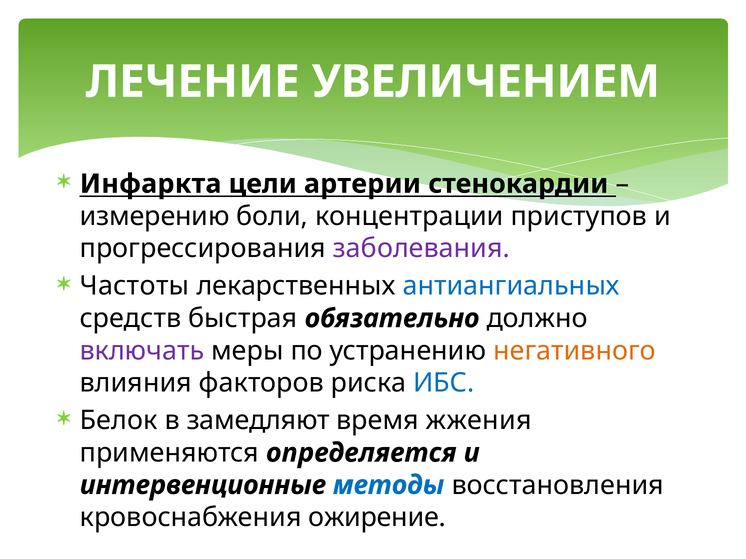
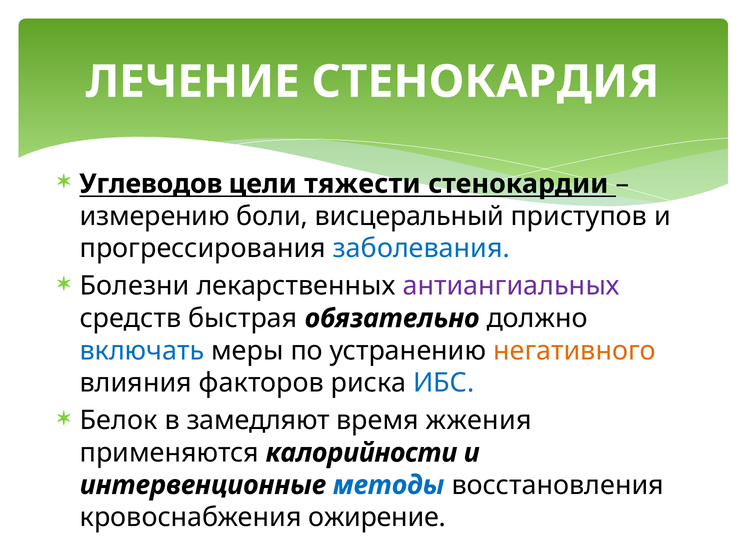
УВЕЛИЧЕНИЕМ: УВЕЛИЧЕНИЕМ -> СТЕНОКАРДИЯ (485, 82)
Инфаркта: Инфаркта -> Углеводов (151, 184)
артерии: артерии -> тяжести (362, 184)
концентрации: концентрации -> висцеральный (410, 216)
заболевания colour: purple -> blue (421, 249)
Частоты: Частоты -> Болезни (135, 286)
антиангиальных colour: blue -> purple (511, 286)
включать colour: purple -> blue (142, 351)
определяется: определяется -> калорийности (362, 453)
